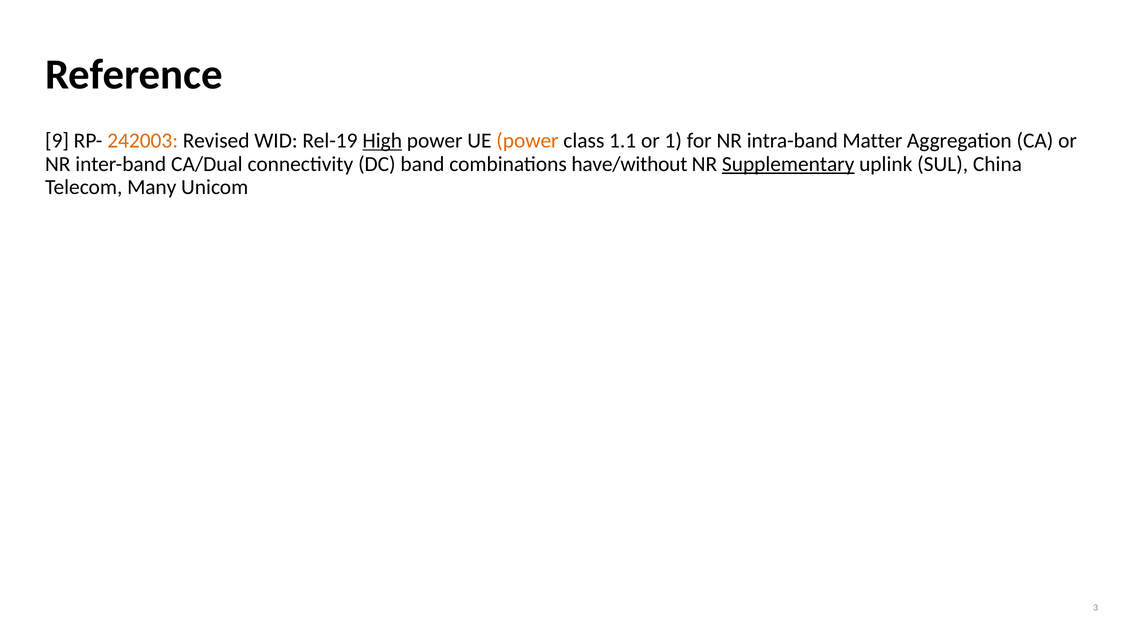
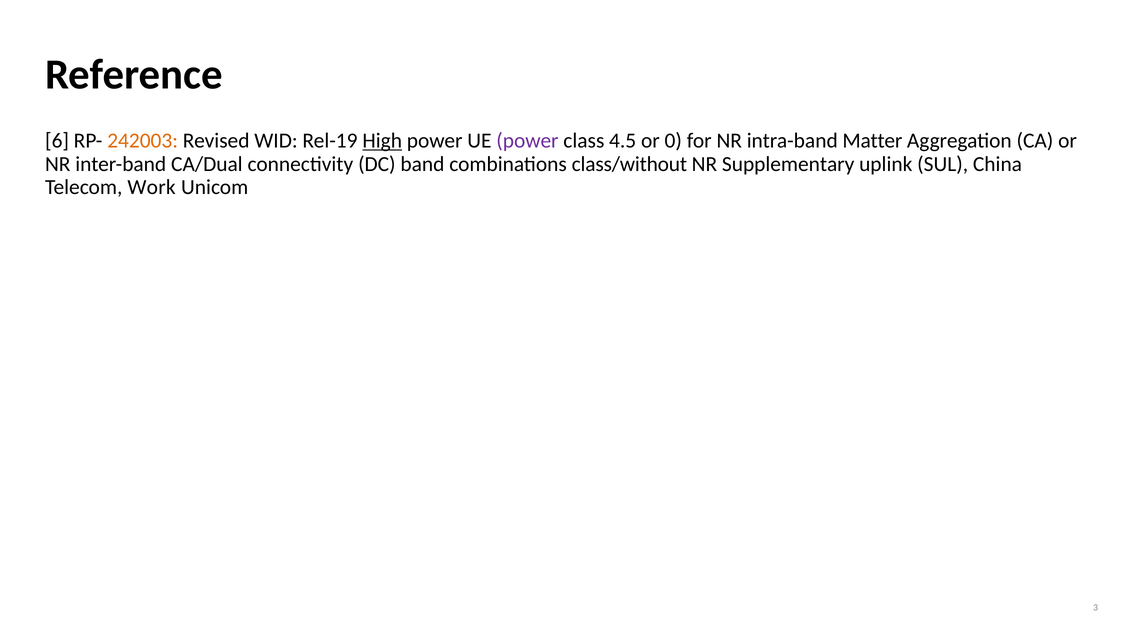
9: 9 -> 6 (57, 141)
power colour: orange -> purple (527, 141)
1.1: 1.1 -> 4.5 (623, 141)
1: 1 -> 0 (673, 141)
have/without: have/without -> class/without (629, 164)
Supplementary underline: present -> none (788, 164)
Many: Many -> Work (152, 187)
